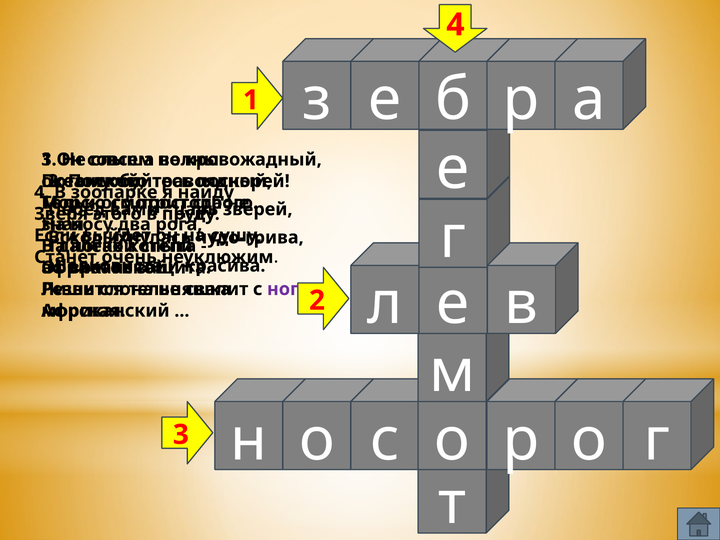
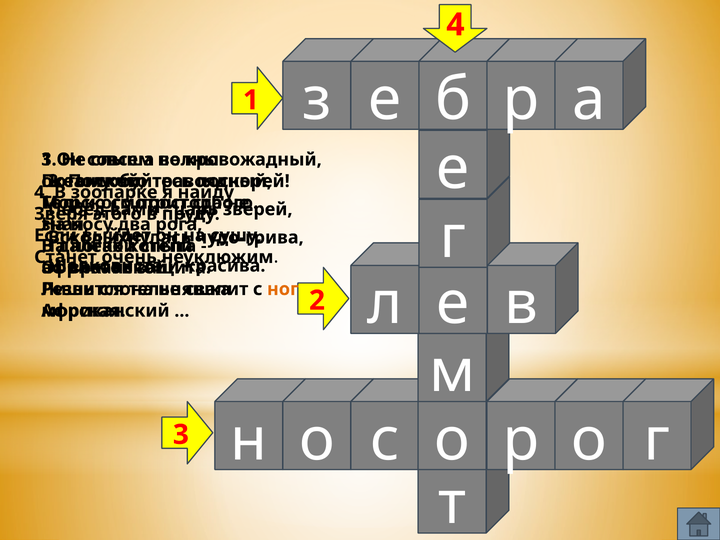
ног colour: purple -> orange (283, 289)
